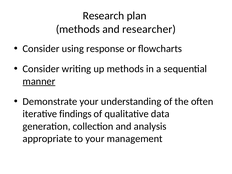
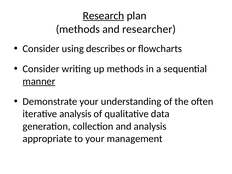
Research underline: none -> present (104, 16)
response: response -> describes (105, 49)
iterative findings: findings -> analysis (75, 114)
